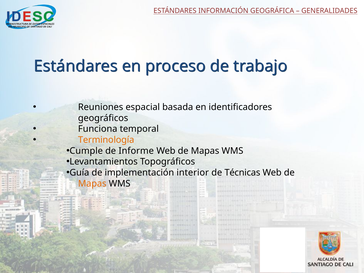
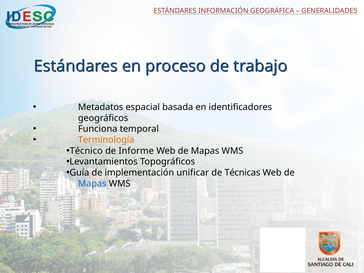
Reuniones: Reuniones -> Metadatos (101, 107)
Cumple: Cumple -> Técnico (86, 151)
interior: interior -> unificar (193, 173)
Mapas colour: orange -> blue (92, 184)
